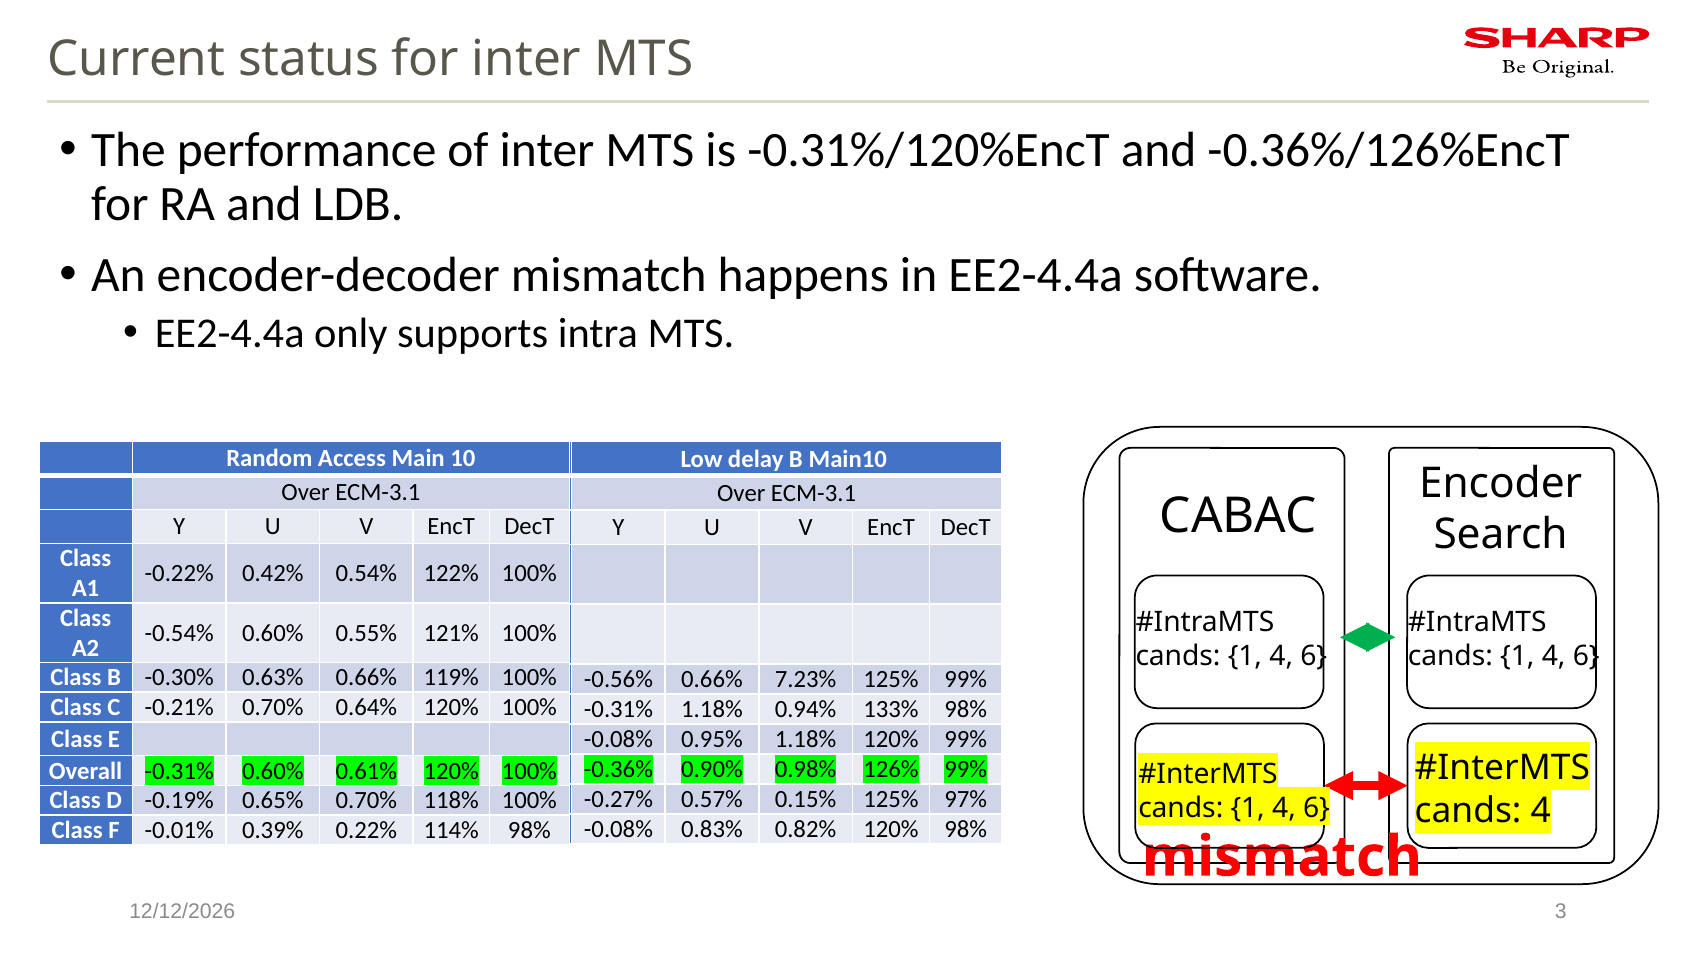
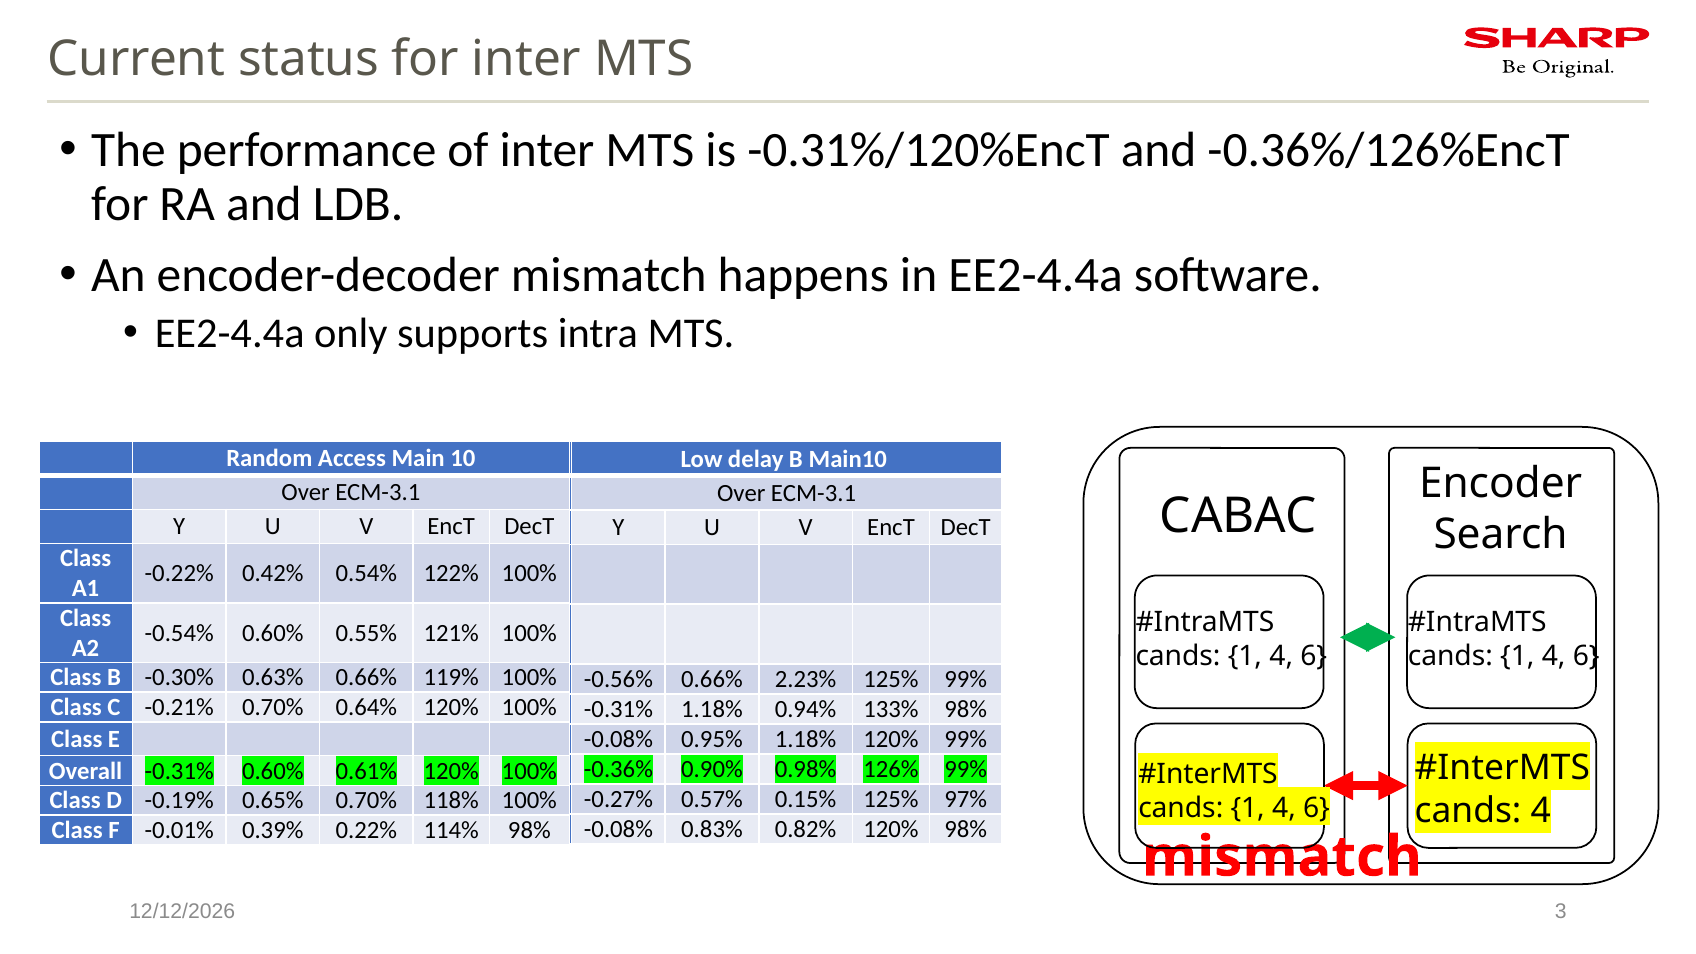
7.23%: 7.23% -> 2.23% (806, 680)
